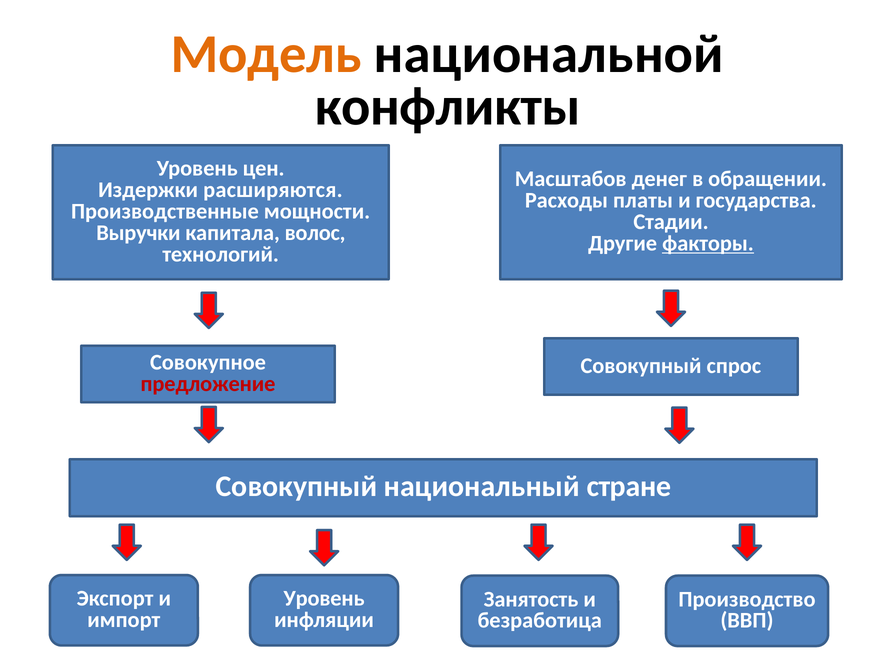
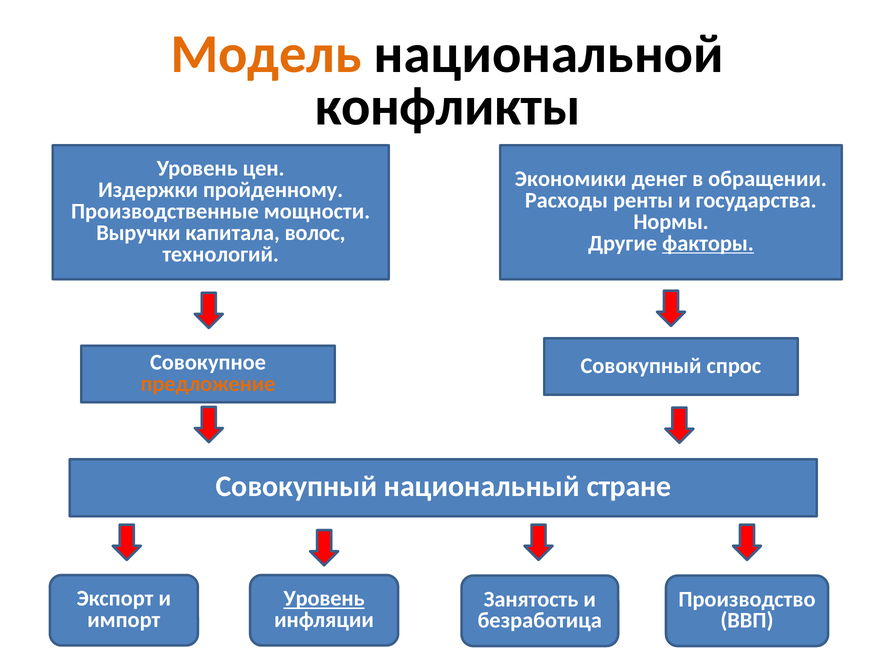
Масштабов: Масштабов -> Экономики (571, 179)
расширяются: расширяются -> пройденному (273, 190)
платы: платы -> ренты (643, 201)
Стадии: Стадии -> Нормы (671, 222)
предложение colour: red -> orange (208, 384)
Уровень underline: none -> present (324, 599)
